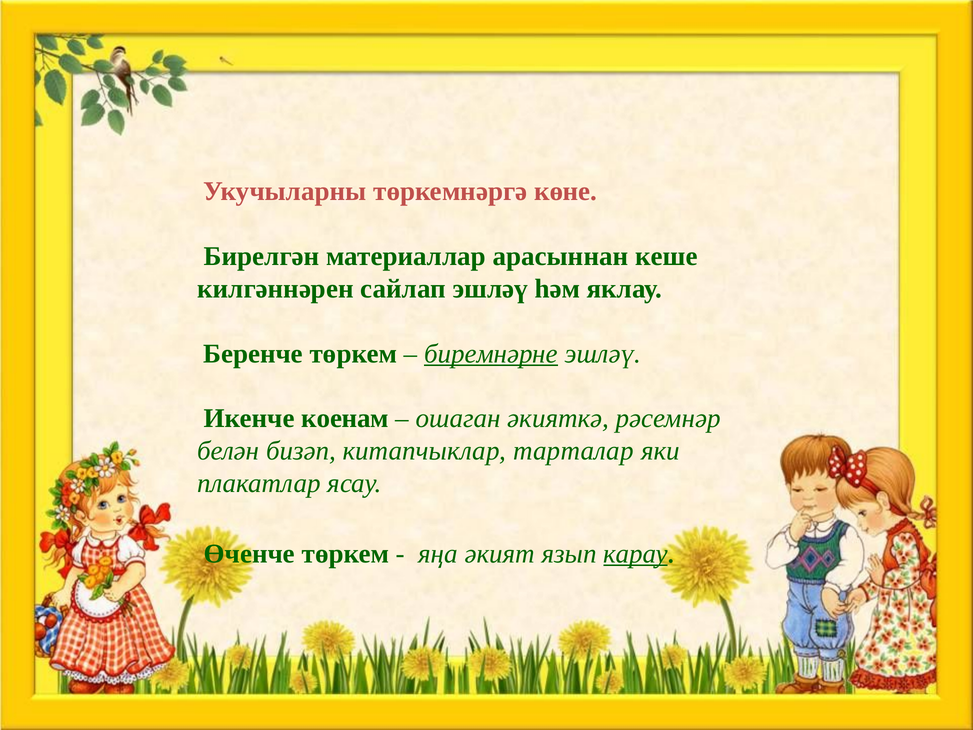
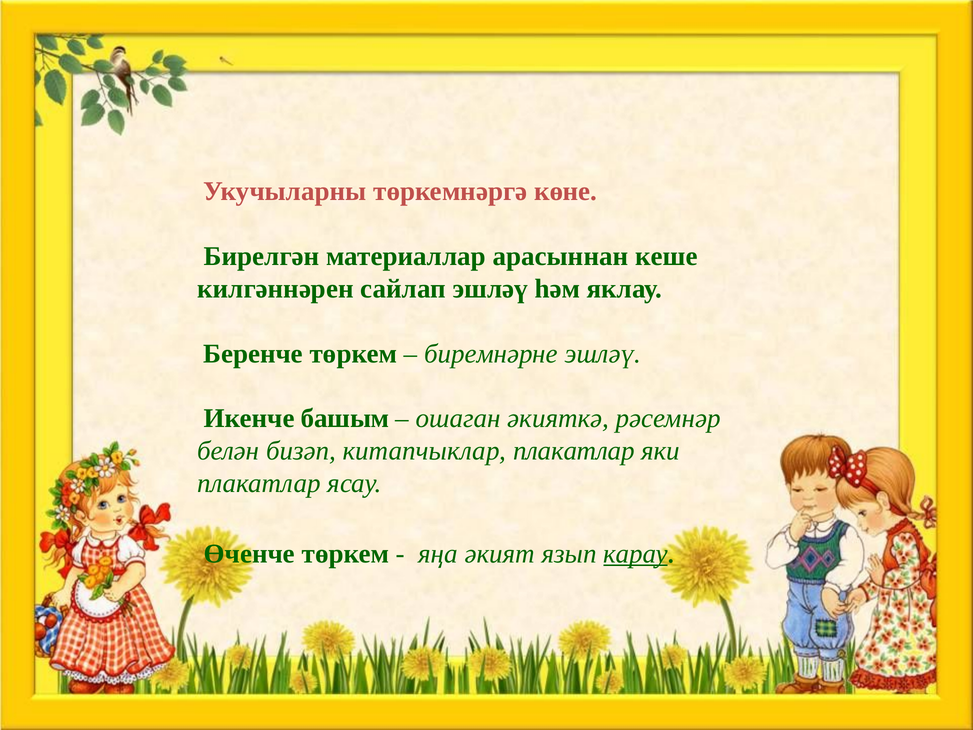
биремнәрне underline: present -> none (491, 353)
коенам: коенам -> башым (345, 418)
китапчыклар тарталар: тарталар -> плакатлар (574, 451)
